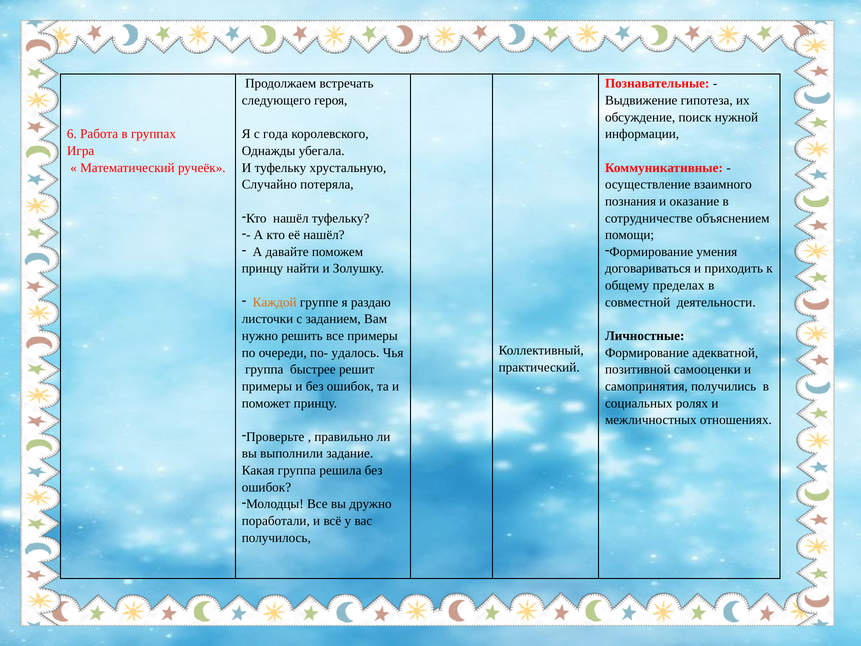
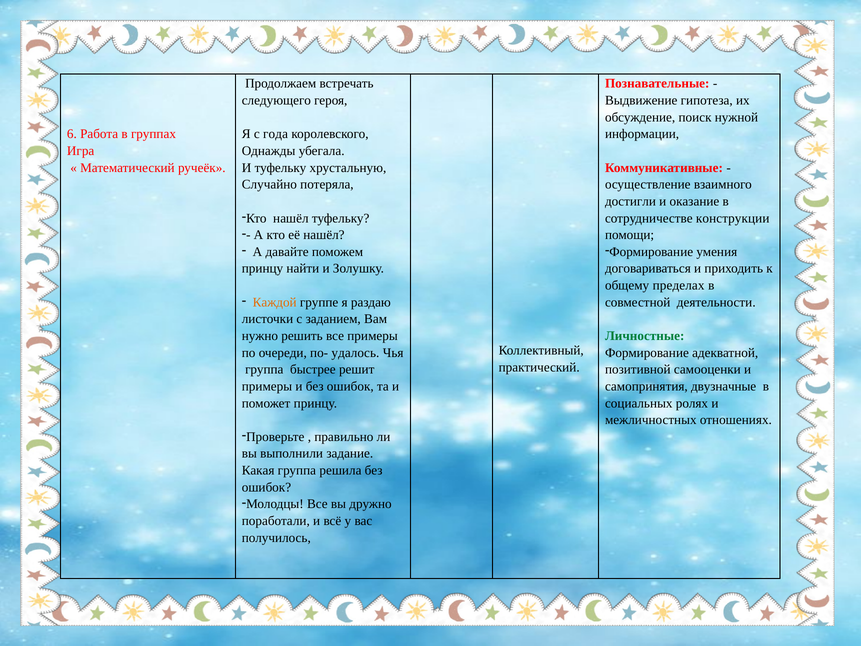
познания: познания -> достигли (630, 201)
объяснением: объяснением -> конструкции (733, 218)
Личностные colour: black -> green (645, 336)
получились: получились -> двузначные (724, 386)
